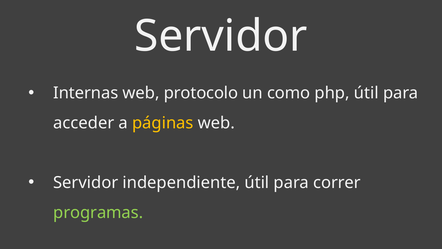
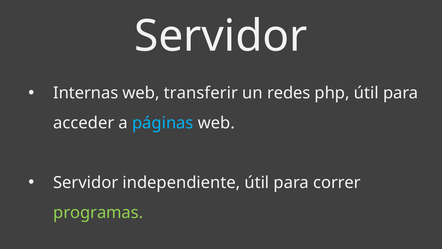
protocolo: protocolo -> transferir (201, 93)
como: como -> redes (289, 93)
páginas colour: yellow -> light blue (163, 123)
